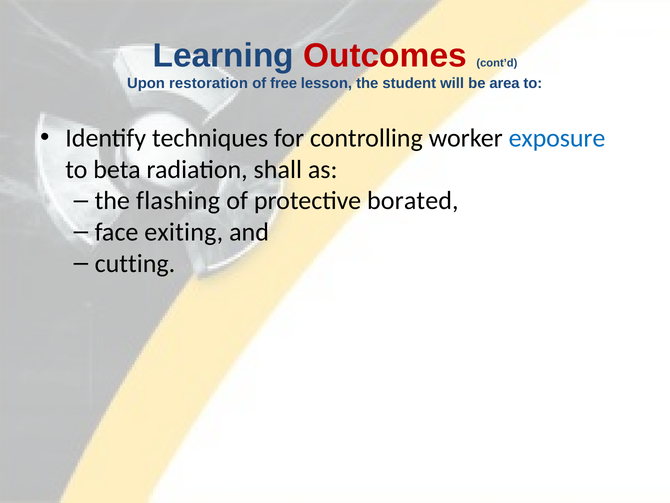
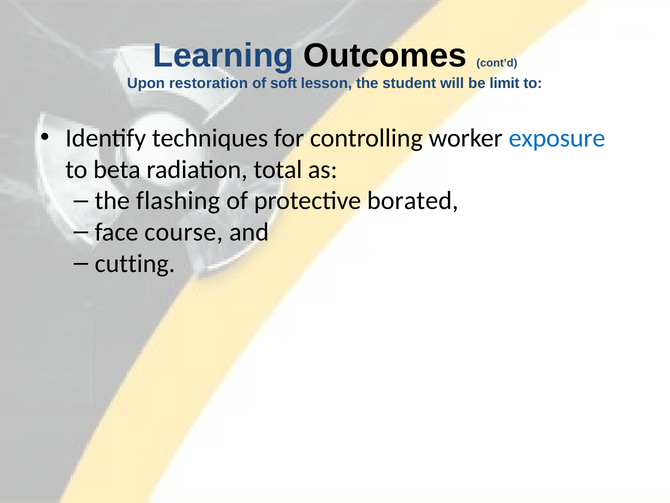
Outcomes colour: red -> black (385, 55)
free: free -> soft (284, 83)
area: area -> limit (505, 83)
shall: shall -> total (278, 169)
exiting: exiting -> course (184, 232)
